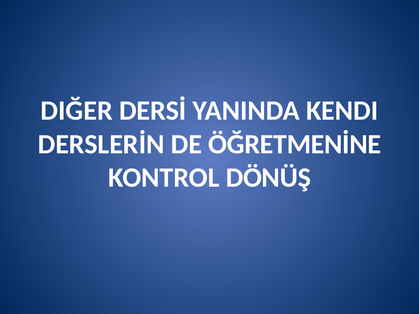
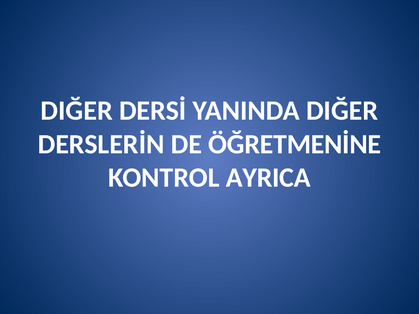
YANINDA KENDI: KENDI -> DIĞER (342, 111)
DÖNÜŞ: DÖNÜŞ -> AYRICA (268, 178)
